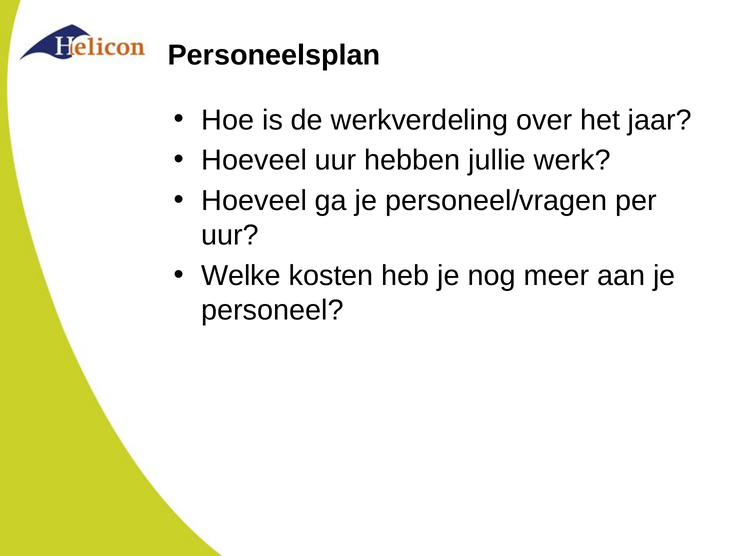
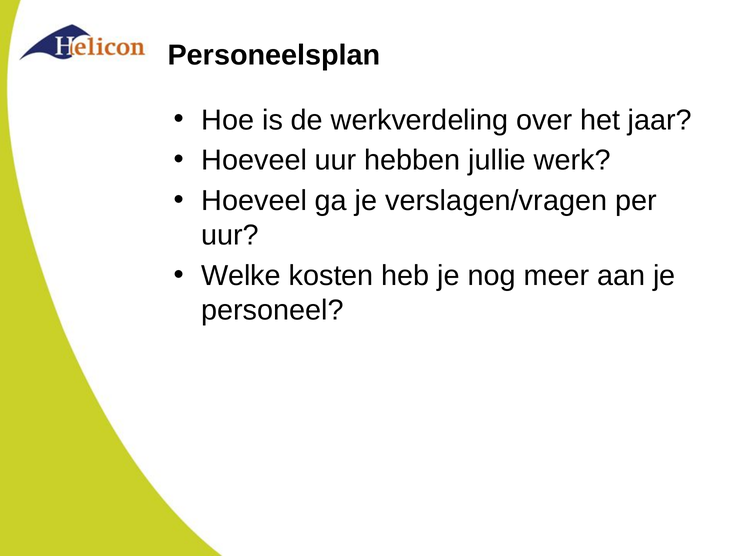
personeel/vragen: personeel/vragen -> verslagen/vragen (496, 201)
